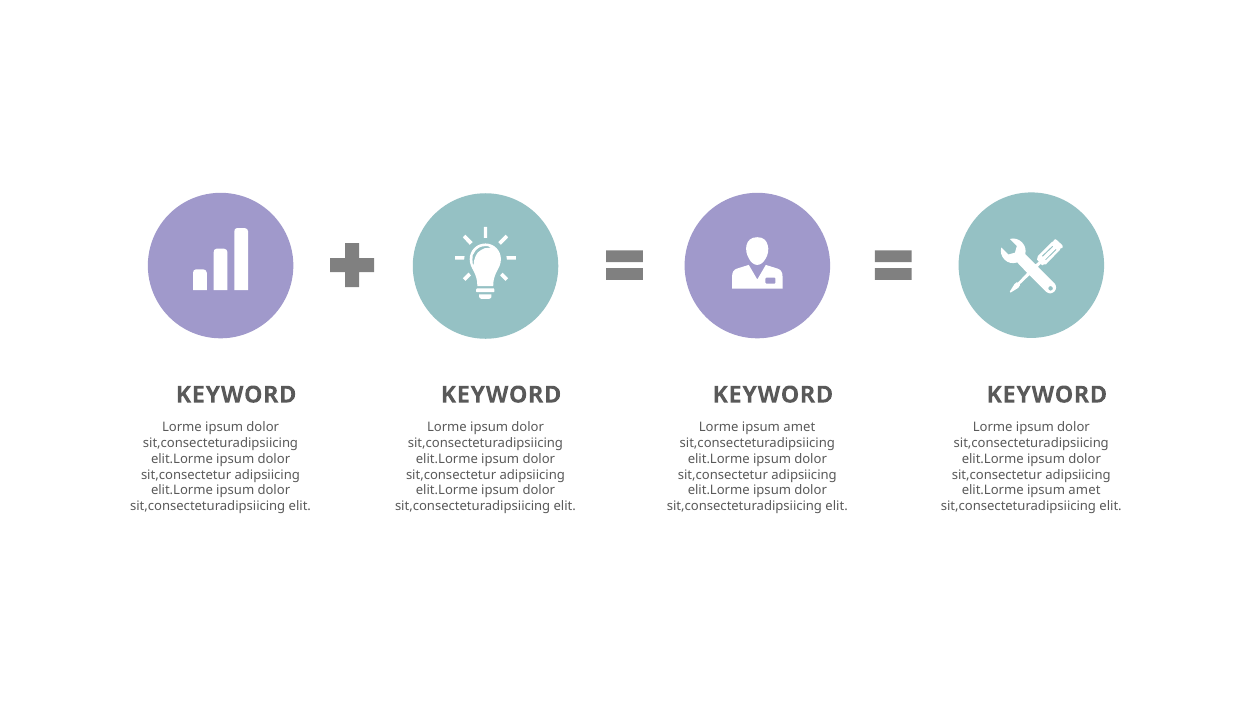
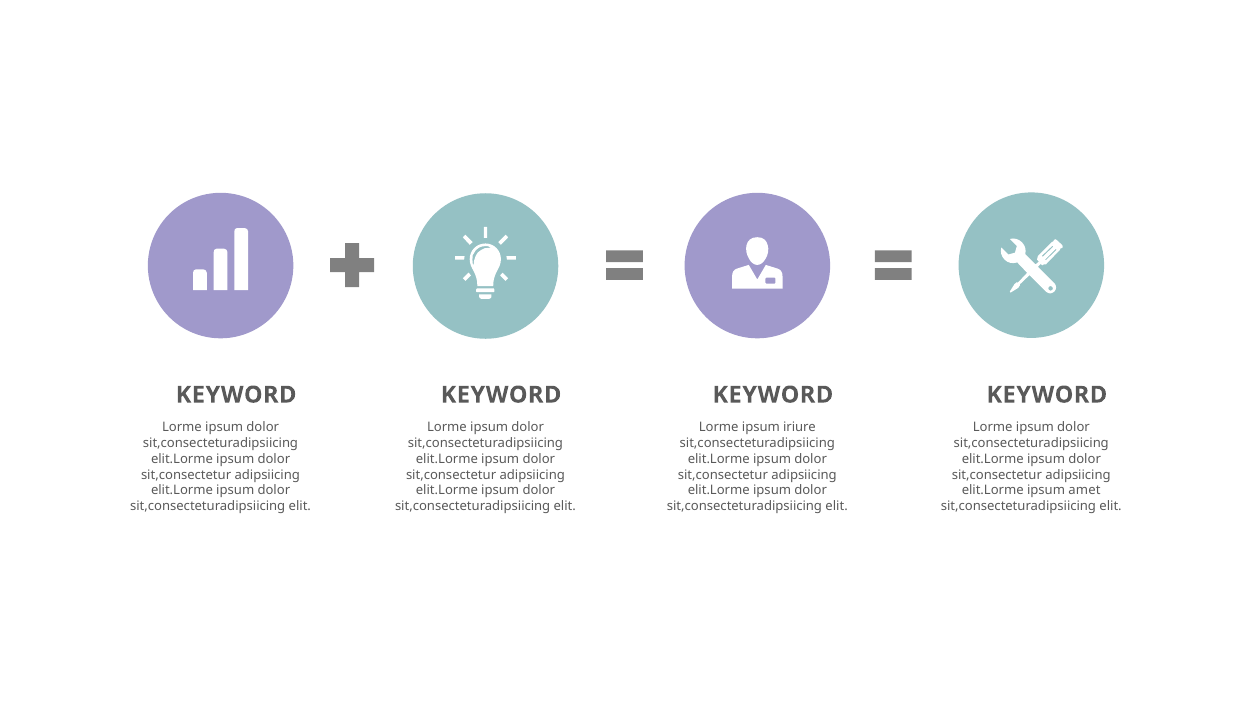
Lorme ipsum amet: amet -> iriure (800, 428)
